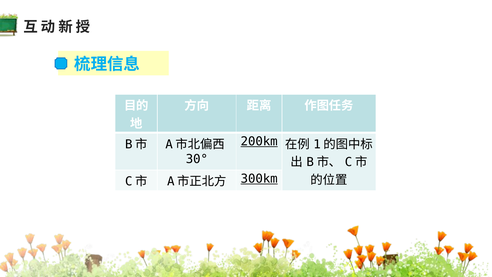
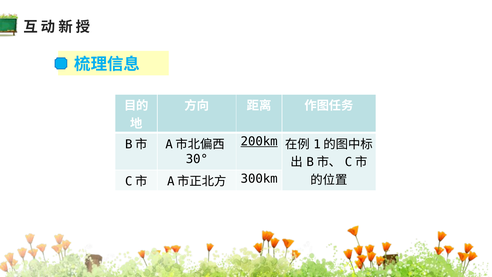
300km underline: present -> none (259, 179)
